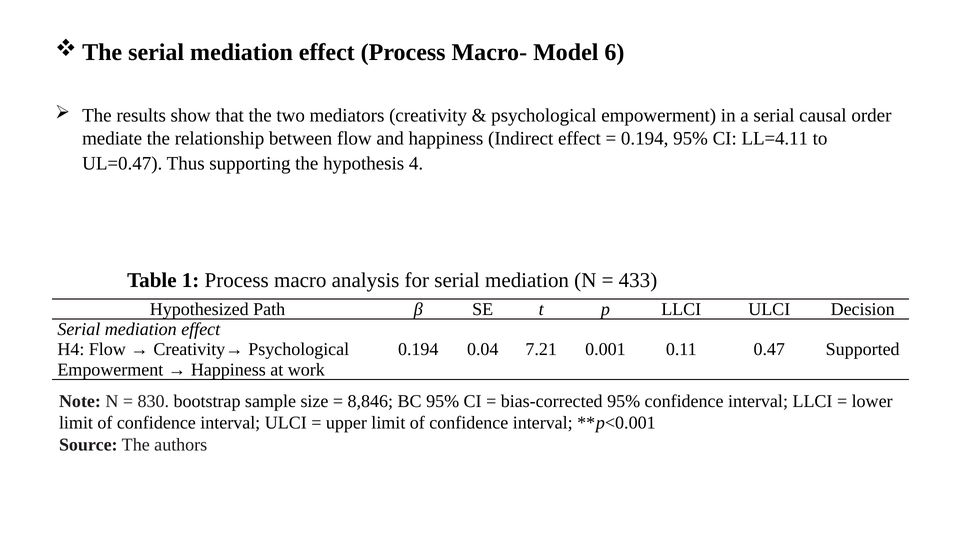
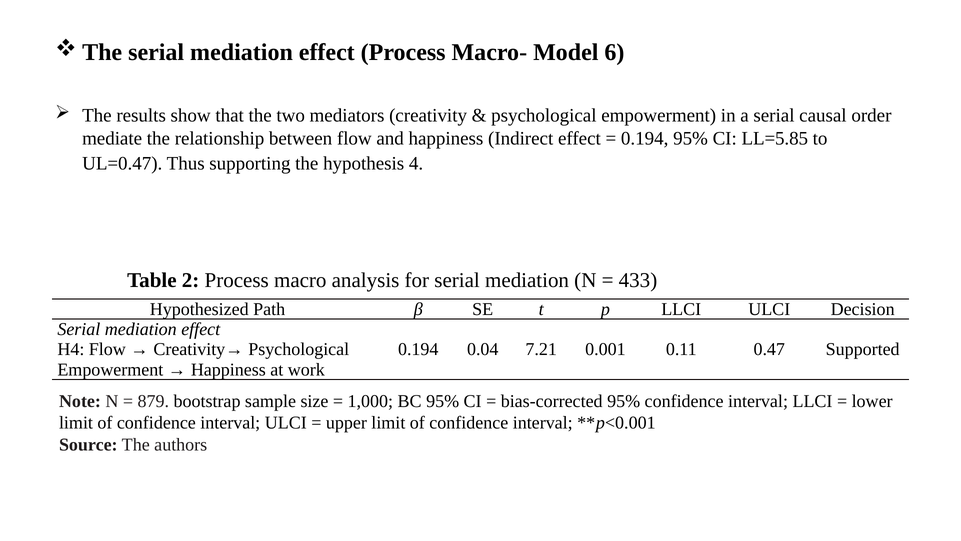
LL=4.11: LL=4.11 -> LL=5.85 (775, 138)
1: 1 -> 2 (191, 280)
830: 830 -> 879 (153, 401)
8,846: 8,846 -> 1,000 (370, 401)
